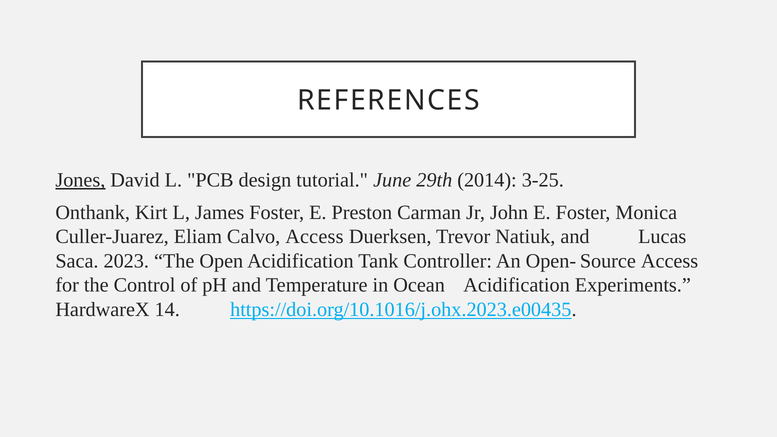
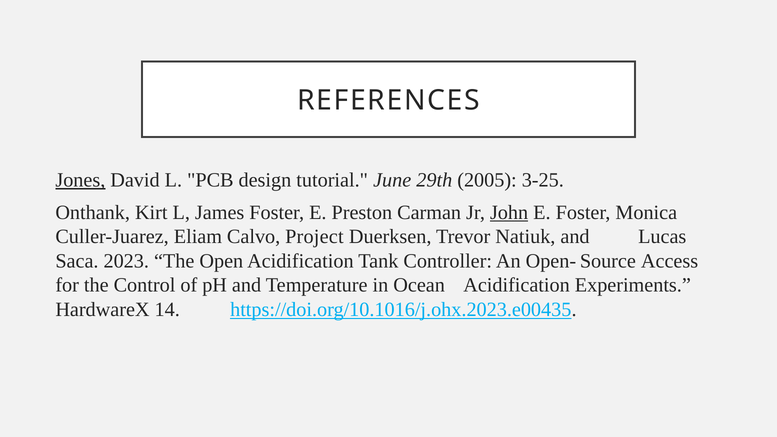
2014: 2014 -> 2005 (487, 180)
John underline: none -> present (509, 212)
Calvo Access: Access -> Project (314, 237)
